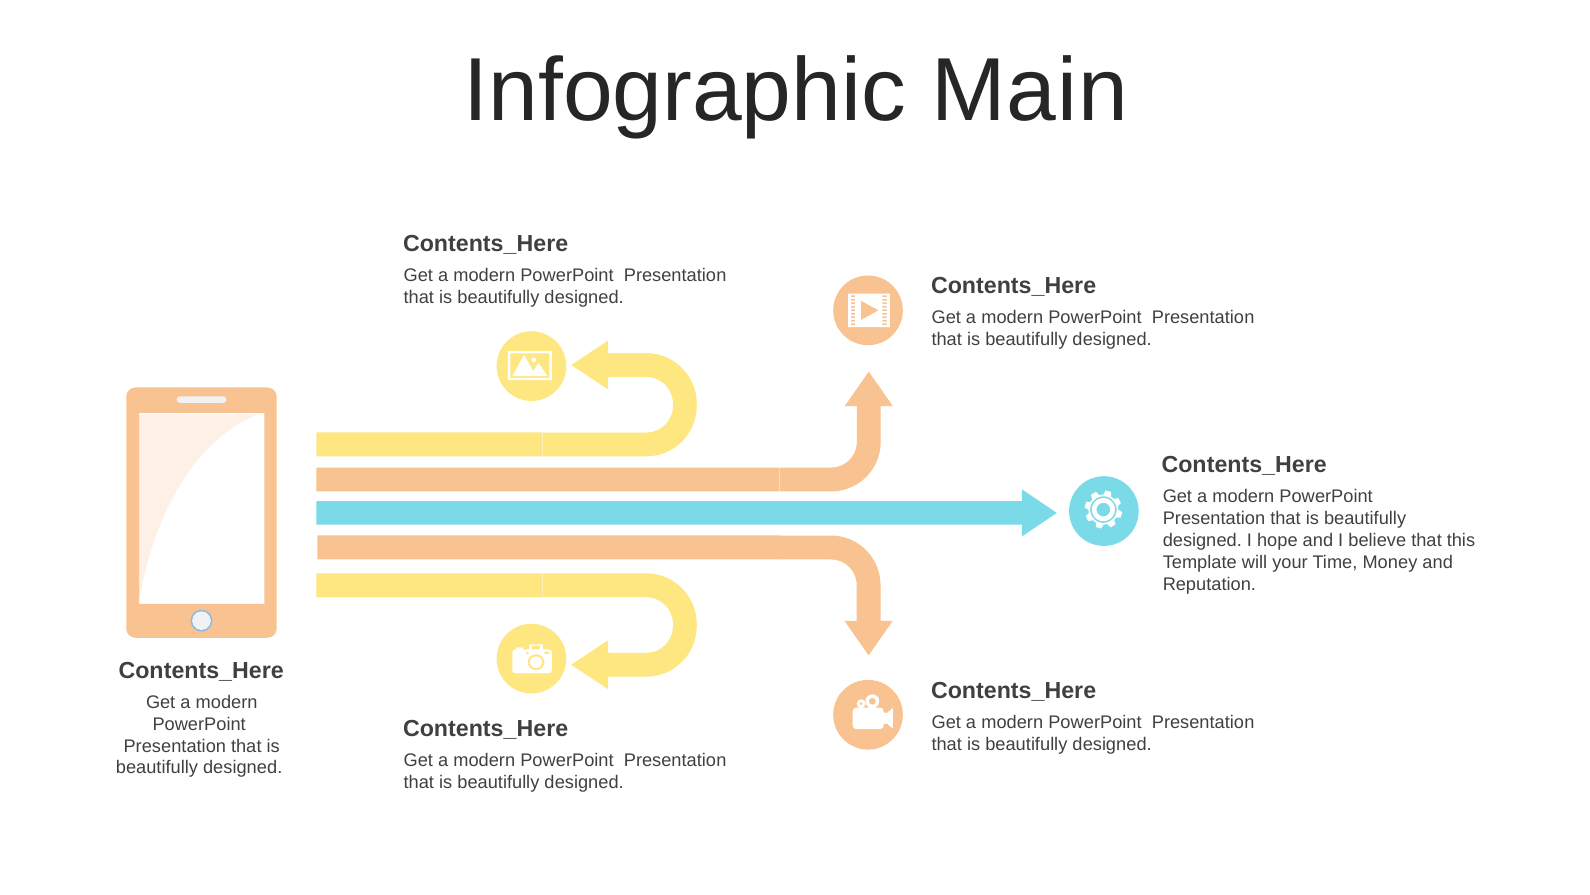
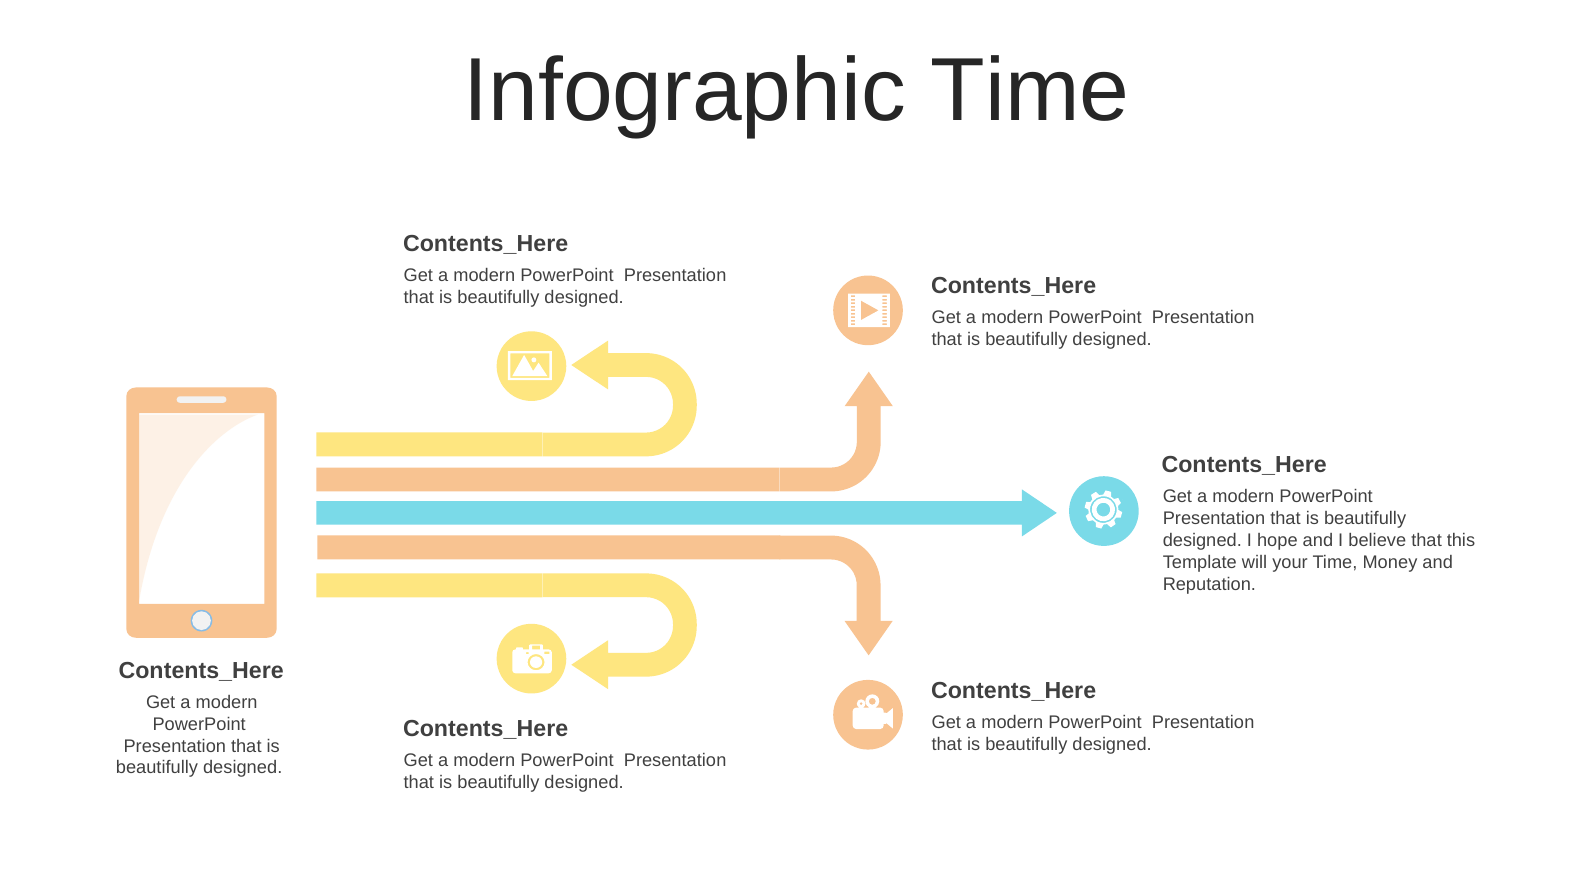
Infographic Main: Main -> Time (1030, 91)
